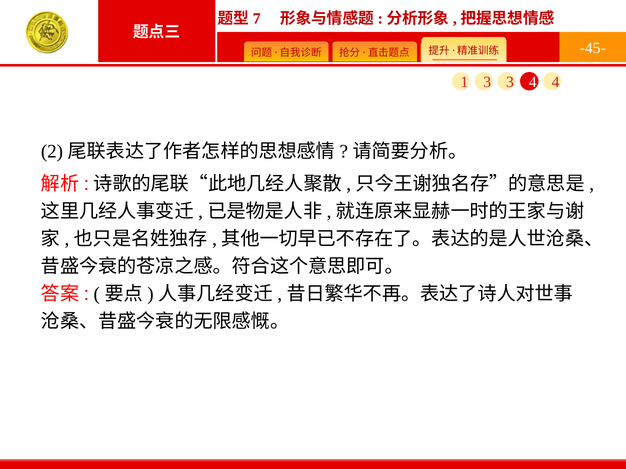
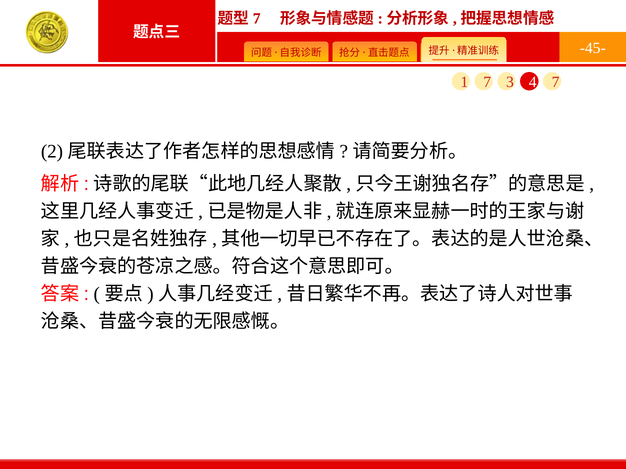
1 3: 3 -> 7 (487, 82)
4 4: 4 -> 7 (556, 82)
